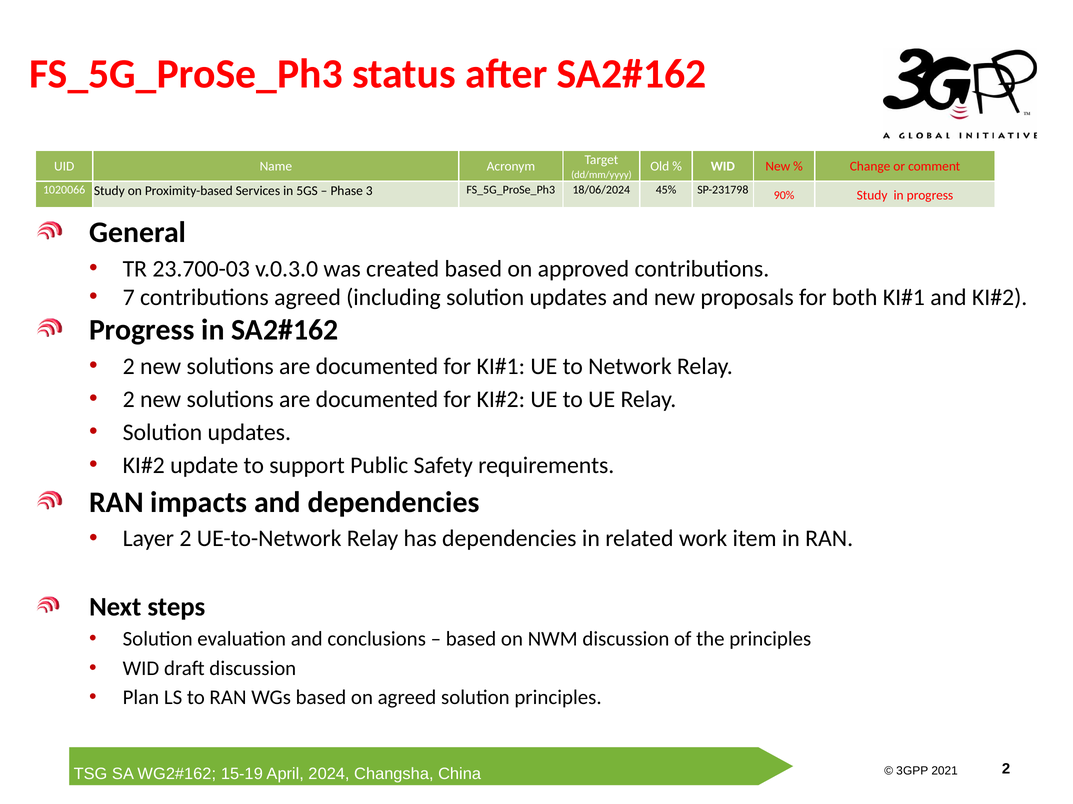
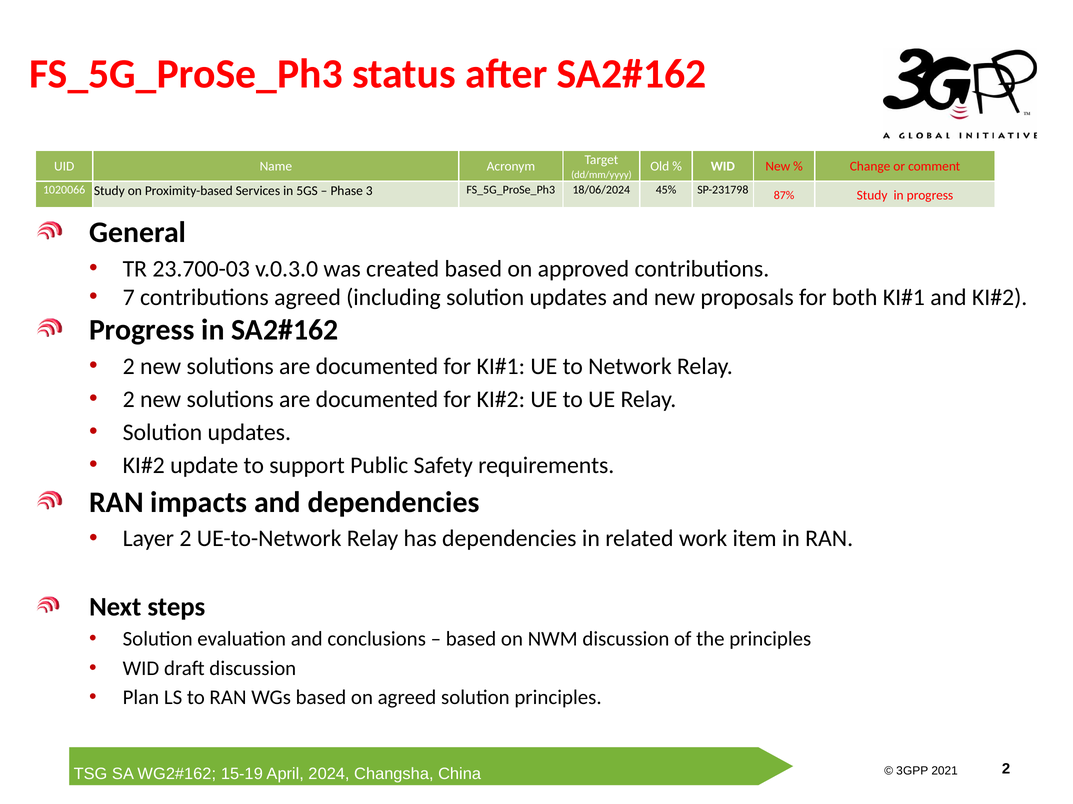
90%: 90% -> 87% (784, 195)
